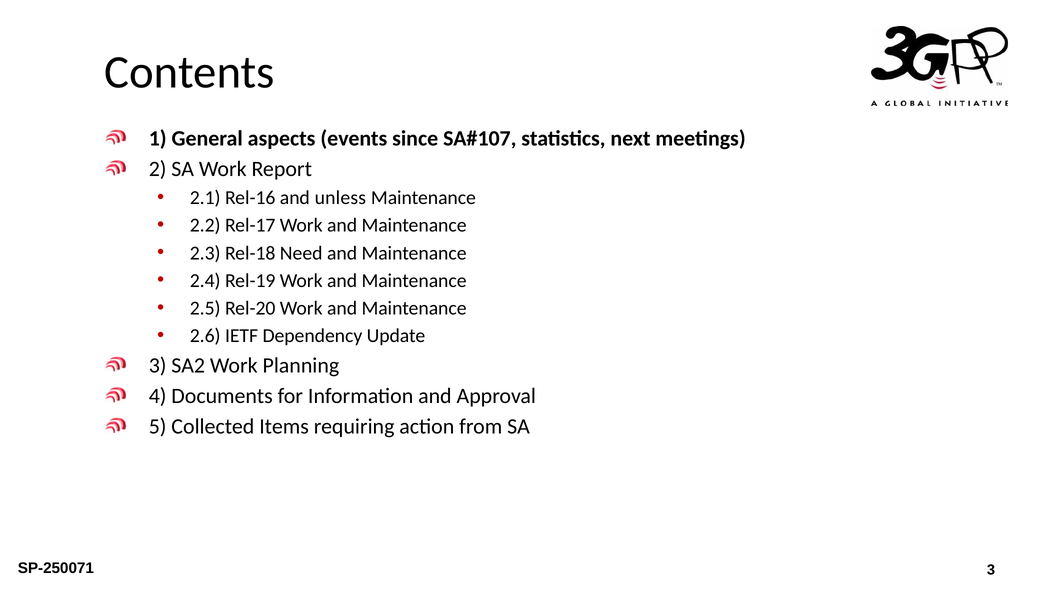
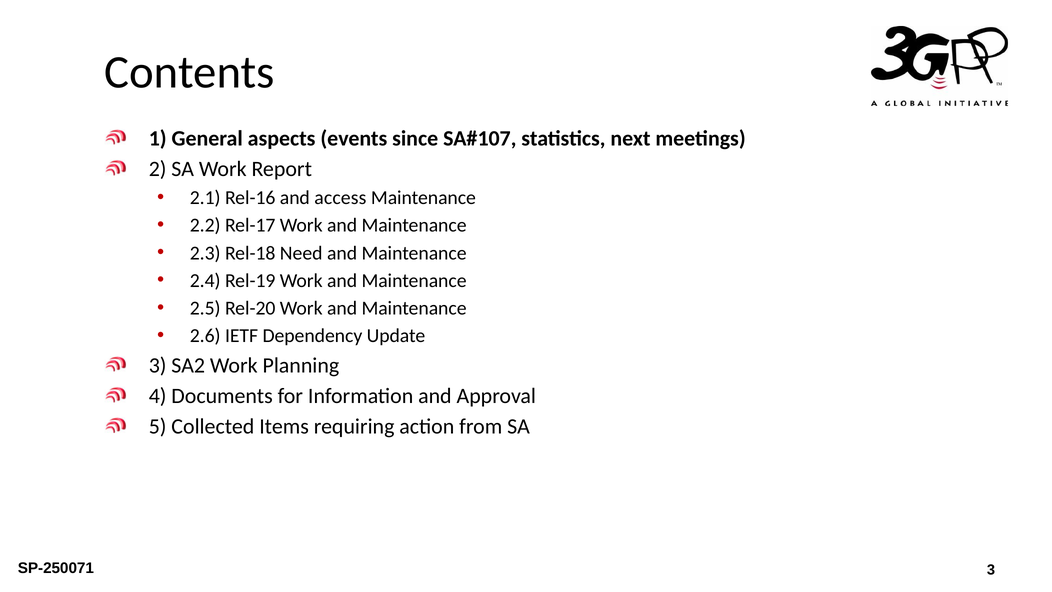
unless: unless -> access (340, 198)
